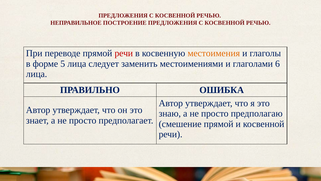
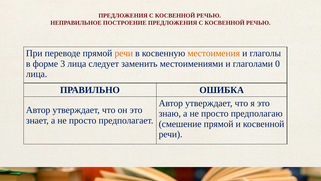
речи colour: red -> orange (124, 53)
5: 5 -> 3 (63, 64)
6: 6 -> 0 (278, 64)
